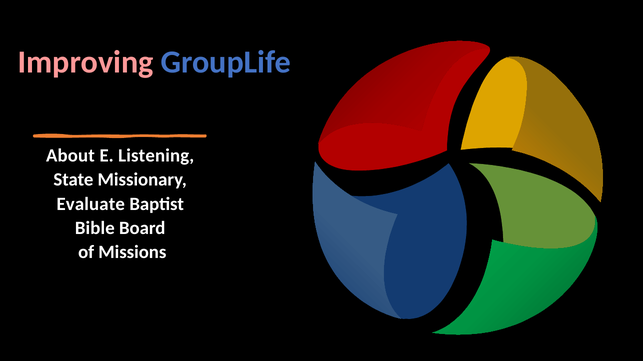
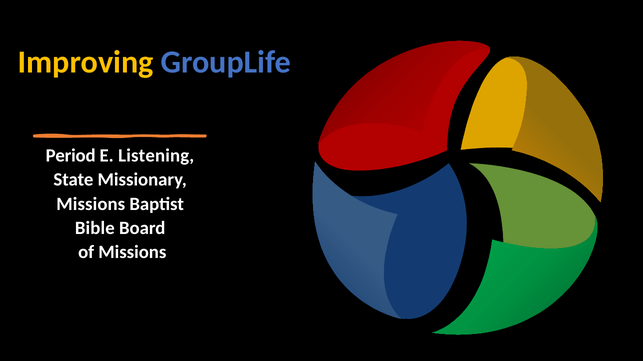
Improving colour: pink -> yellow (86, 62)
About: About -> Period (71, 156)
Evaluate: Evaluate -> Missions (91, 204)
